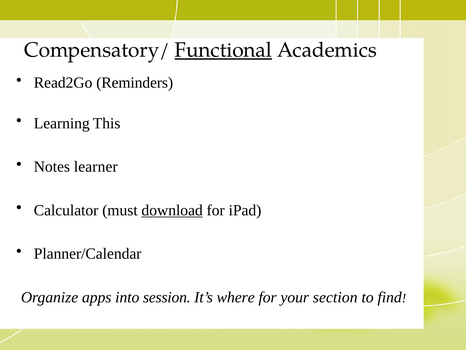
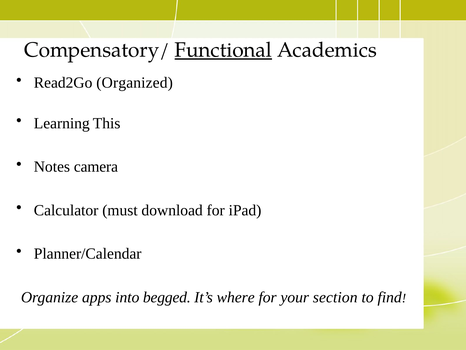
Reminders: Reminders -> Organized (135, 83)
learner: learner -> camera (96, 167)
download underline: present -> none (172, 210)
session: session -> begged (167, 297)
